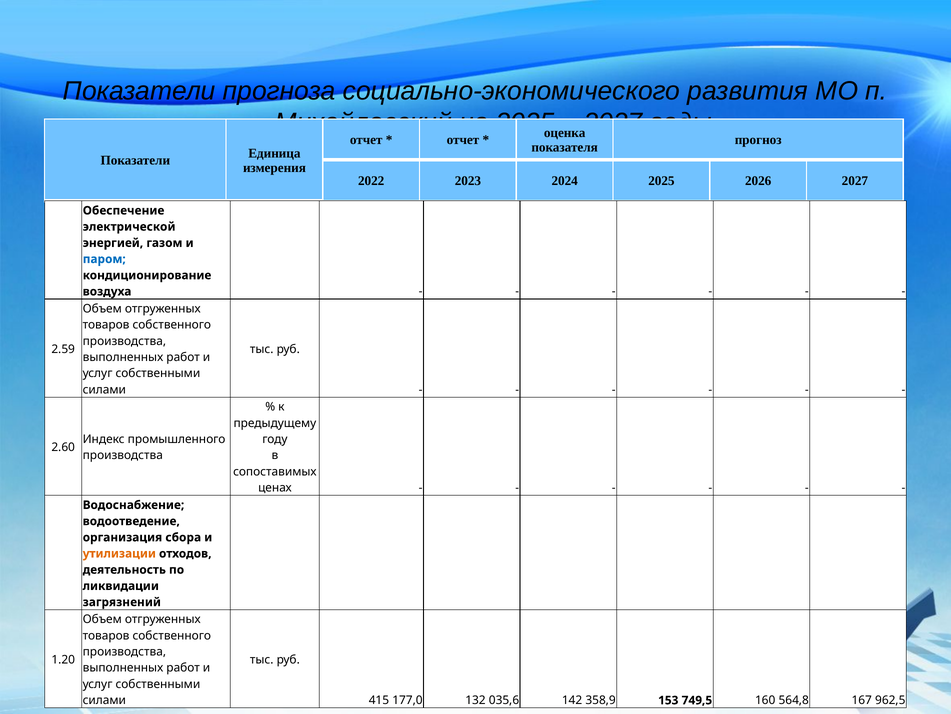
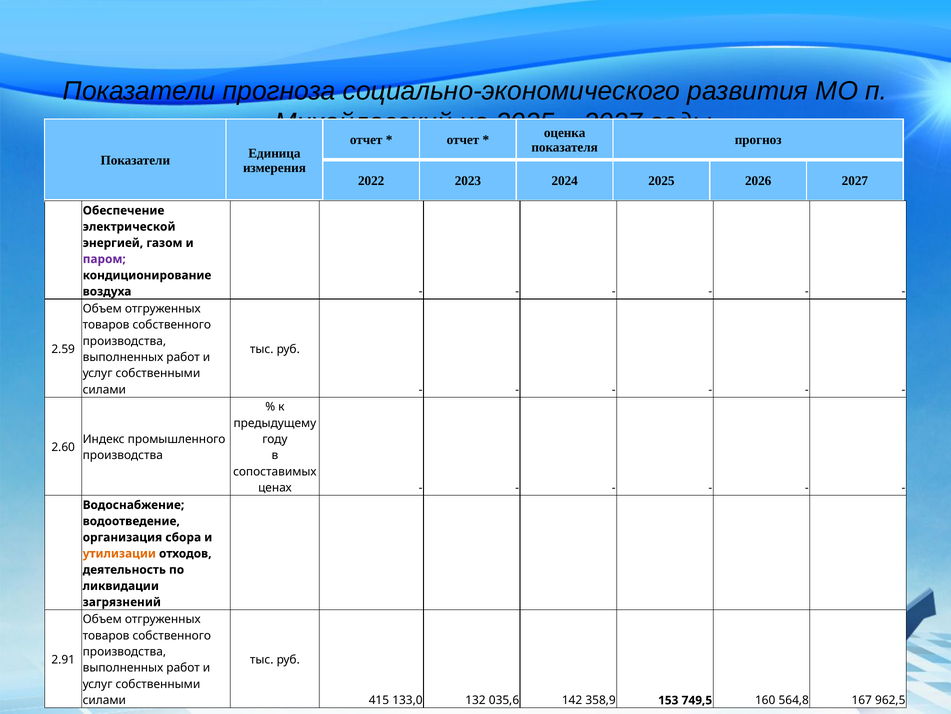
паром colour: blue -> purple (104, 259)
1.20: 1.20 -> 2.91 (63, 659)
177,0: 177,0 -> 133,0 (407, 700)
